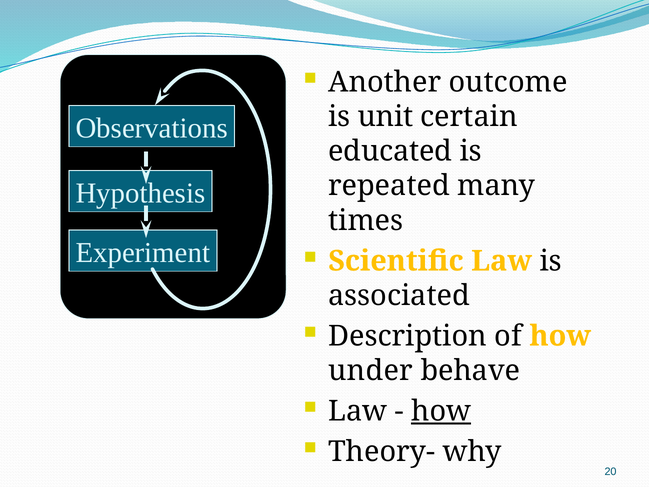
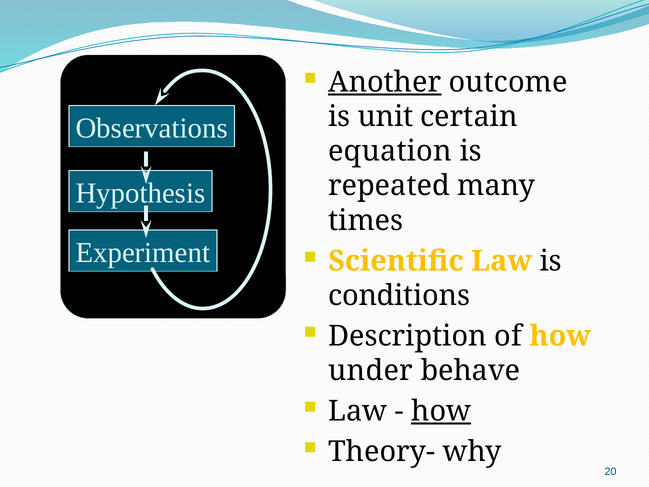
Another underline: none -> present (385, 82)
educated: educated -> equation (390, 151)
associated: associated -> conditions (399, 295)
